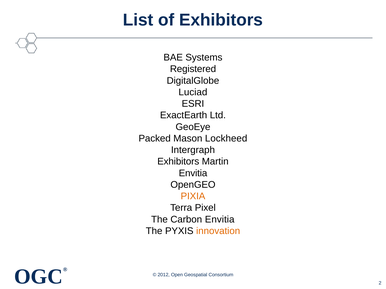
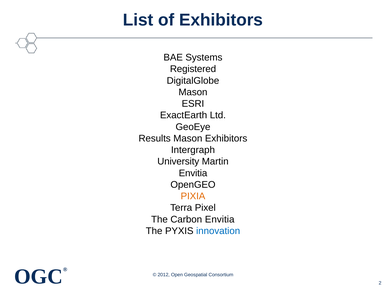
Luciad: Luciad -> Mason (193, 92)
Packed: Packed -> Results (155, 139)
Mason Lockheed: Lockheed -> Exhibitors (226, 139)
Exhibitors: Exhibitors -> University (178, 162)
innovation colour: orange -> blue (218, 231)
